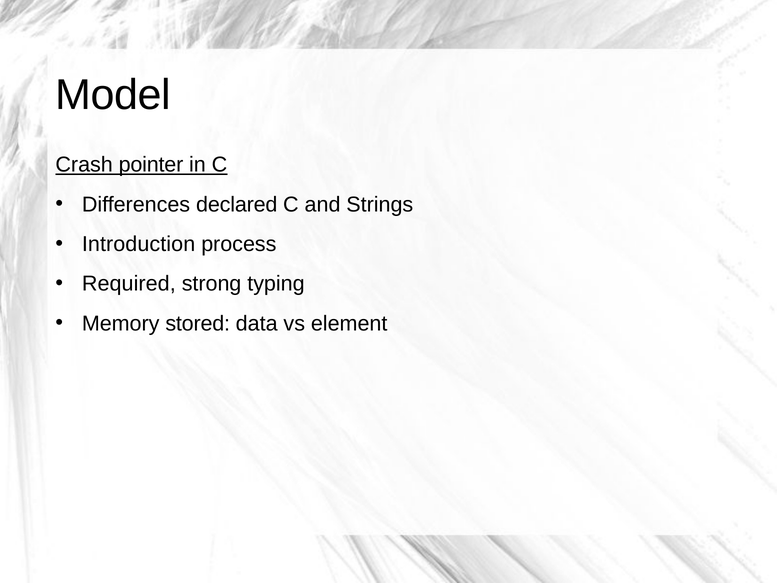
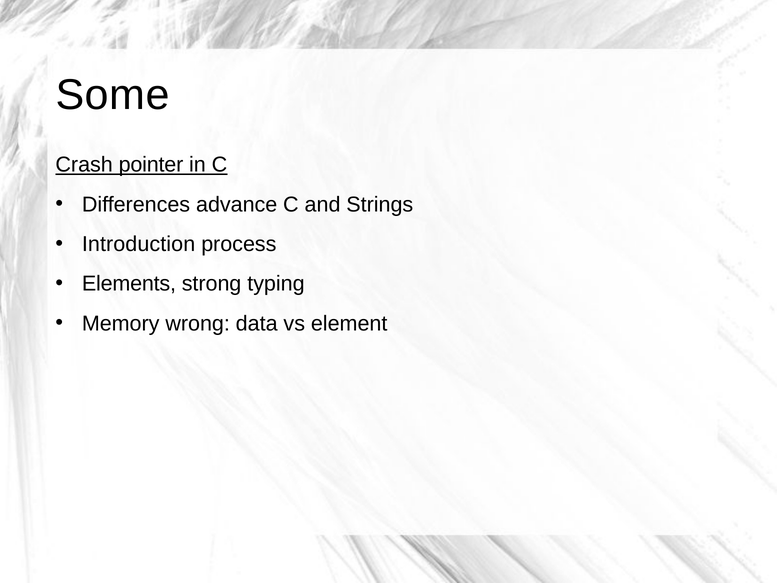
Model: Model -> Some (113, 95)
declared: declared -> advance (237, 204)
Required: Required -> Elements (129, 284)
stored: stored -> wrong (198, 323)
